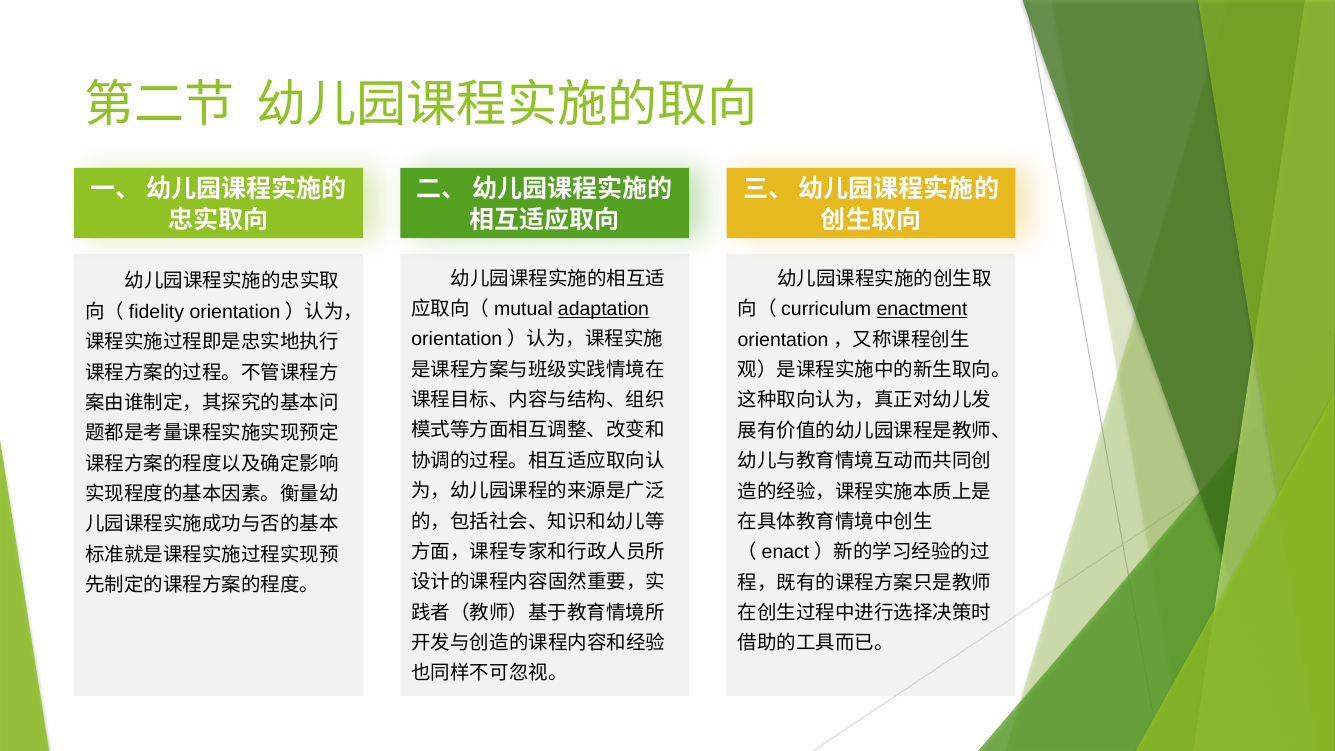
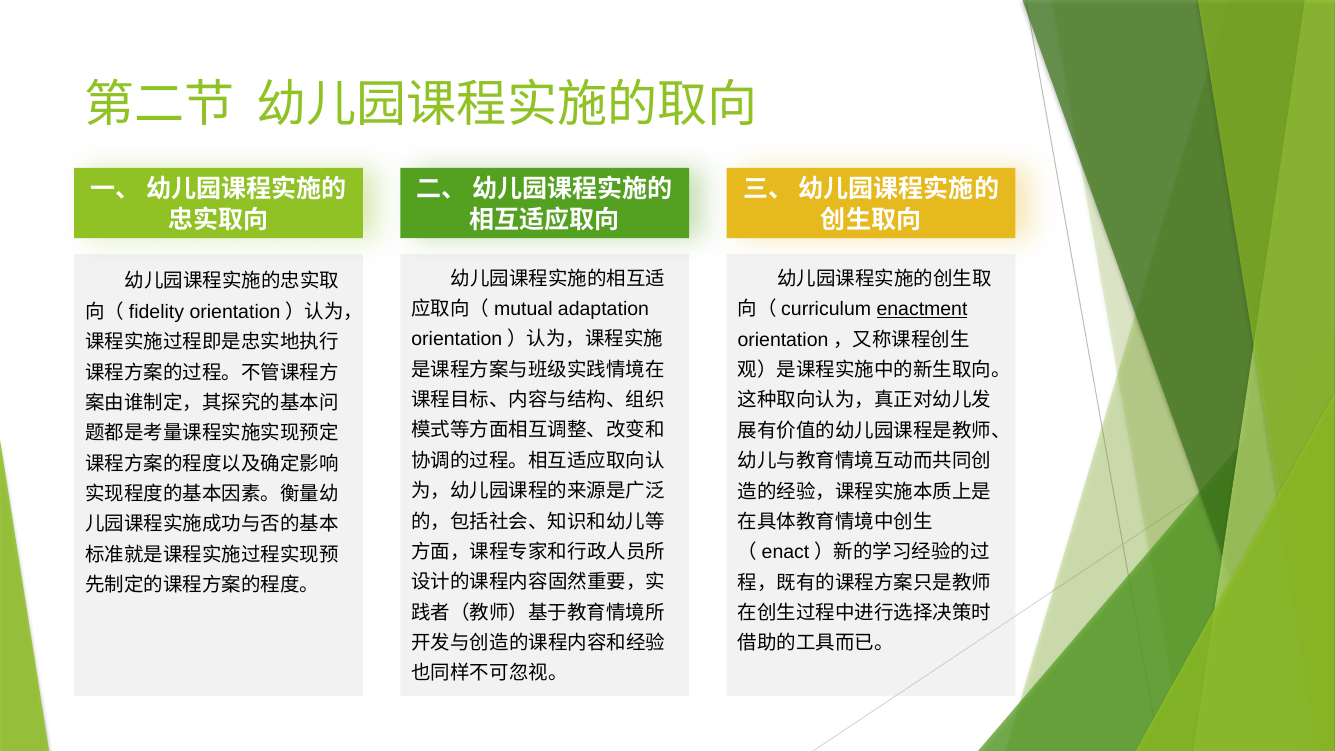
adaptation underline: present -> none (603, 309)
